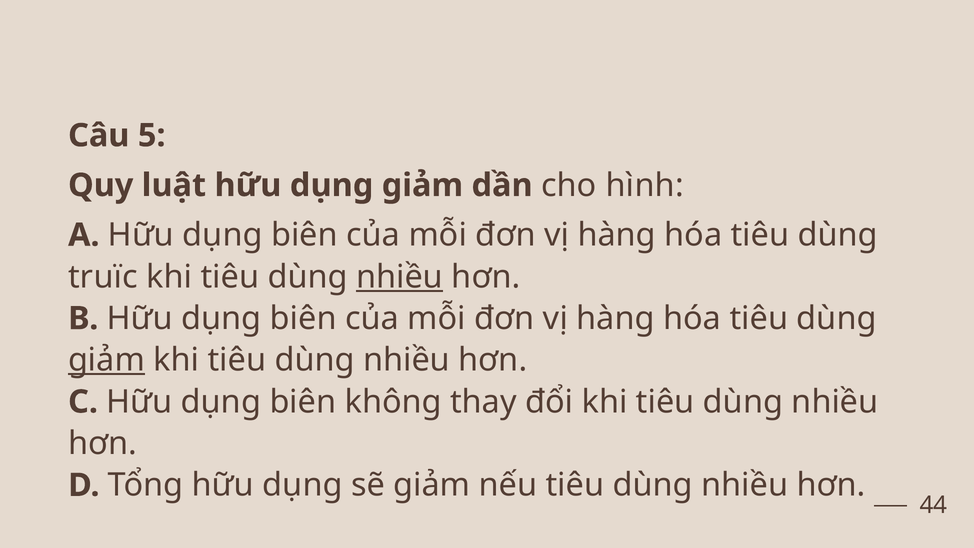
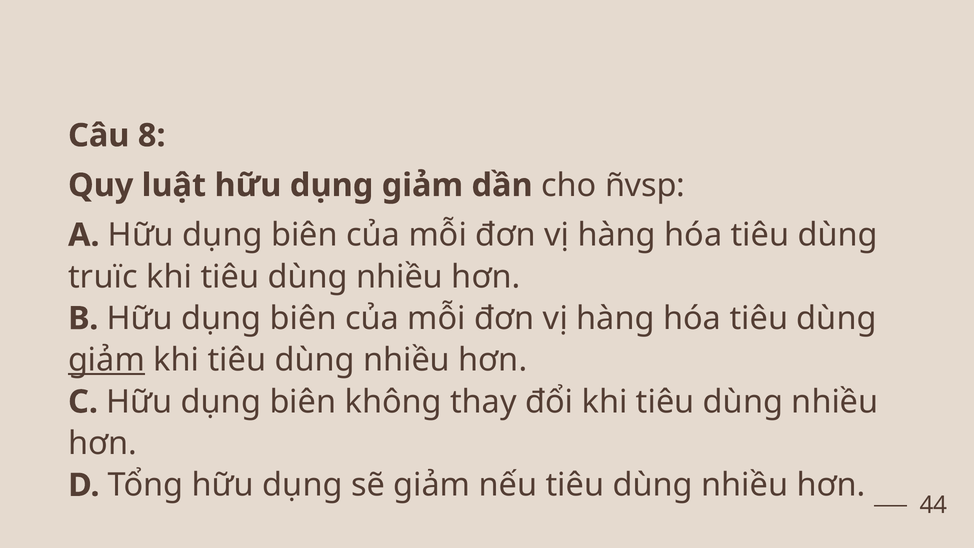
5: 5 -> 8 (152, 136)
hình: hình -> ñvsp (645, 185)
nhiều underline: present -> none (400, 277)
